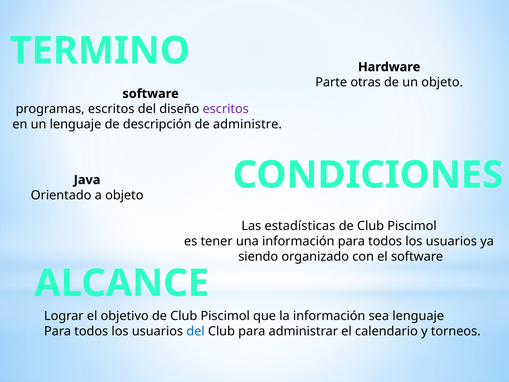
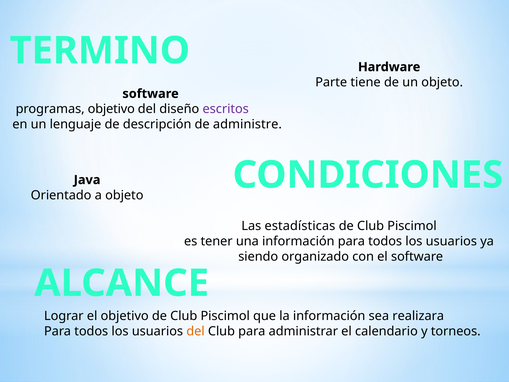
otras: otras -> tiene (366, 82)
programas escritos: escritos -> objetivo (111, 109)
sea lenguaje: lenguaje -> realizara (418, 316)
del colour: blue -> orange (196, 331)
